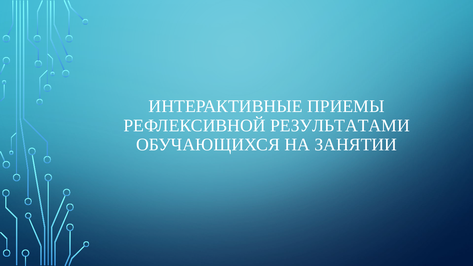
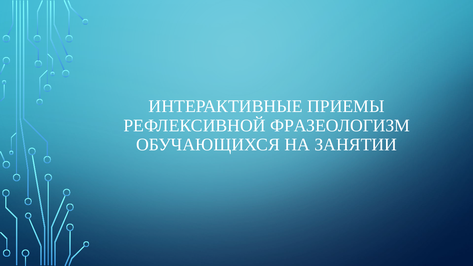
РЕЗУЛЬТАТАМИ: РЕЗУЛЬТАТАМИ -> ФРАЗЕОЛОГИЗМ (340, 126)
